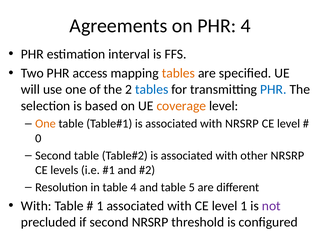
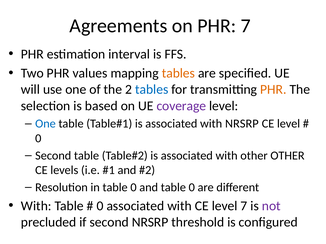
PHR 4: 4 -> 7 (246, 26)
access: access -> values (90, 73)
PHR colour: blue -> orange (273, 90)
coverage colour: orange -> purple (181, 106)
One colour: orange -> blue (45, 124)
other NRSRP: NRSRP -> OTHER (287, 156)
in table 4: 4 -> 0 (133, 188)
and table 5: 5 -> 0 (192, 188)
1: 1 -> 0 (100, 206)
level 1: 1 -> 7 (244, 206)
